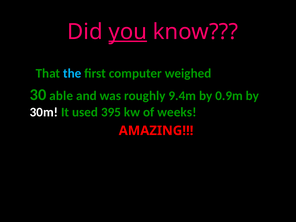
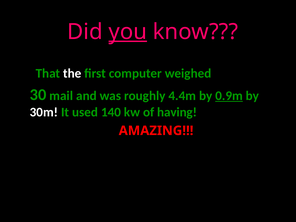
the colour: light blue -> white (72, 73)
able: able -> mail (61, 96)
9.4m: 9.4m -> 4.4m (182, 96)
0.9m underline: none -> present (229, 96)
395: 395 -> 140 (111, 112)
weeks: weeks -> having (177, 112)
